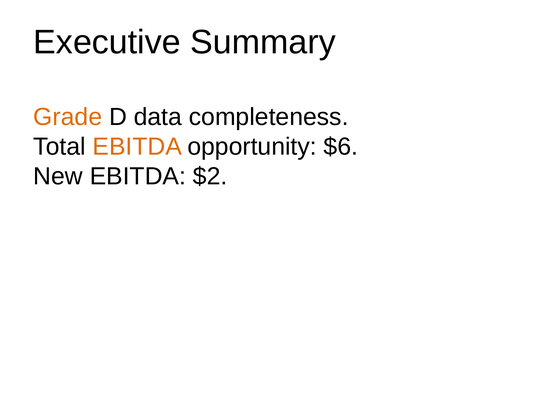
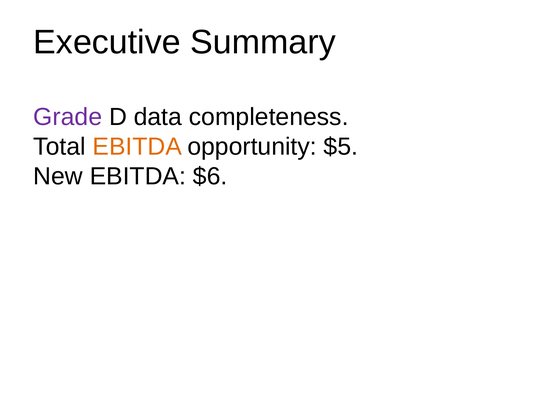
Grade colour: orange -> purple (68, 117)
$6: $6 -> $5 (341, 147)
$2: $2 -> $6 (210, 176)
